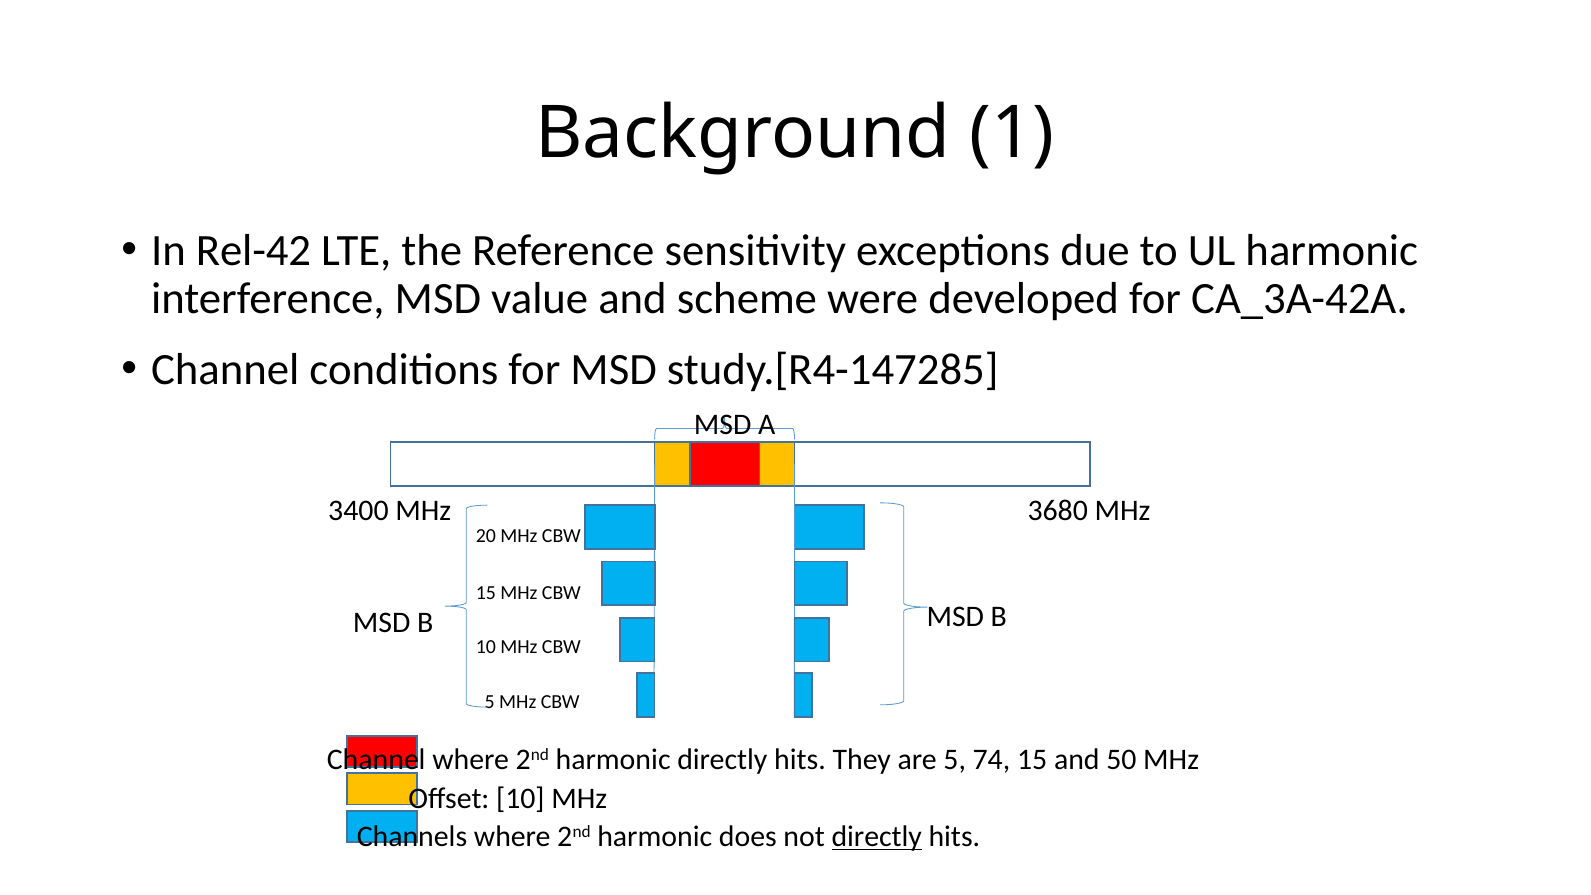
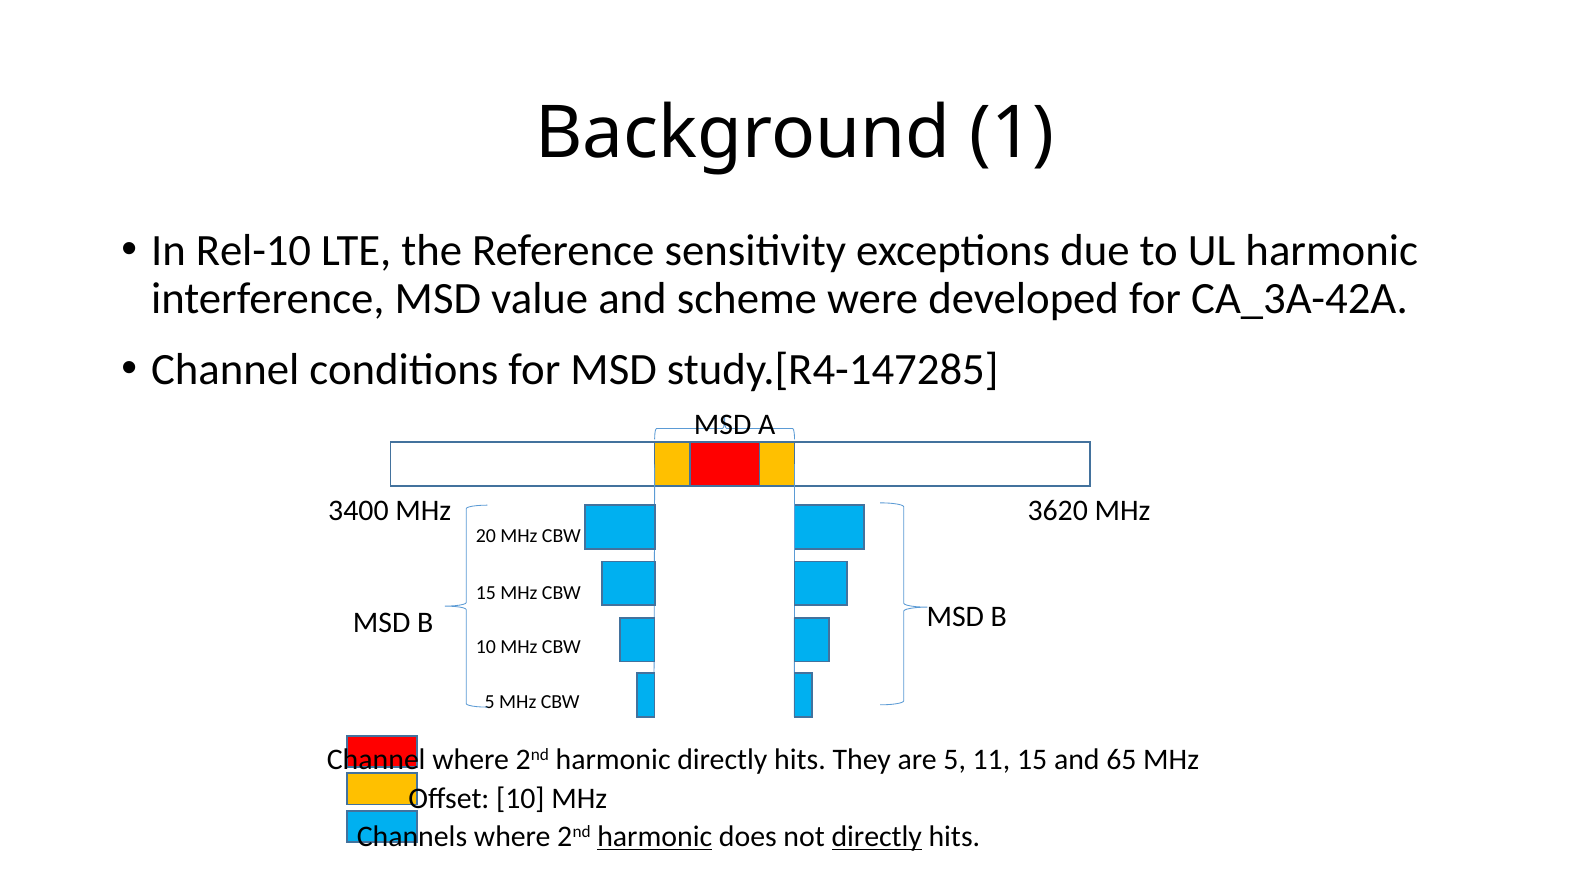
Rel-42: Rel-42 -> Rel-10 (253, 251)
3680: 3680 -> 3620 (1058, 511)
74: 74 -> 11 (991, 760)
50: 50 -> 65 (1121, 760)
harmonic underline: none -> present (655, 837)
